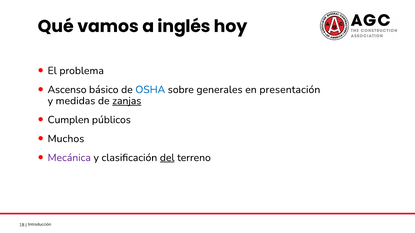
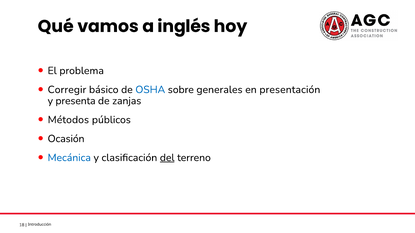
Ascenso: Ascenso -> Corregir (67, 90)
medidas: medidas -> presenta (76, 101)
zanjas underline: present -> none (127, 101)
Cumplen: Cumplen -> Métodos (68, 120)
Muchos: Muchos -> Ocasión (66, 139)
Mecánica colour: purple -> blue (69, 158)
